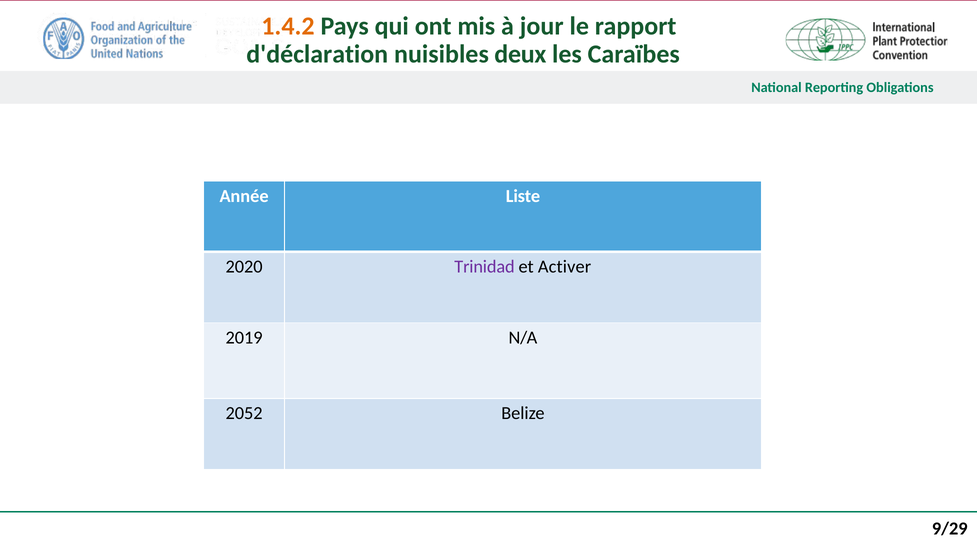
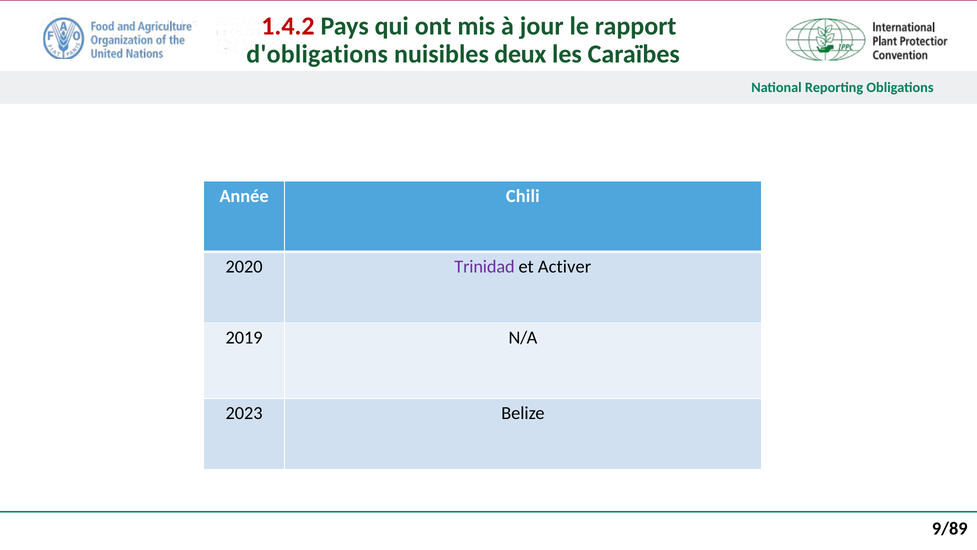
1.4.2 colour: orange -> red (288, 26)
d'déclaration: d'déclaration -> d'obligations (317, 54)
Liste: Liste -> Chili (523, 196)
2052: 2052 -> 2023 (244, 413)
9/29: 9/29 -> 9/89 (950, 528)
